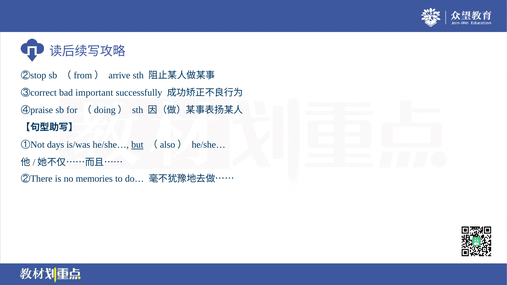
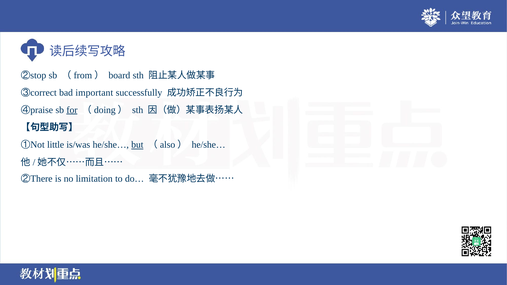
arrive: arrive -> board (119, 75)
for underline: none -> present (72, 110)
days: days -> little (56, 145)
memories: memories -> limitation (94, 179)
